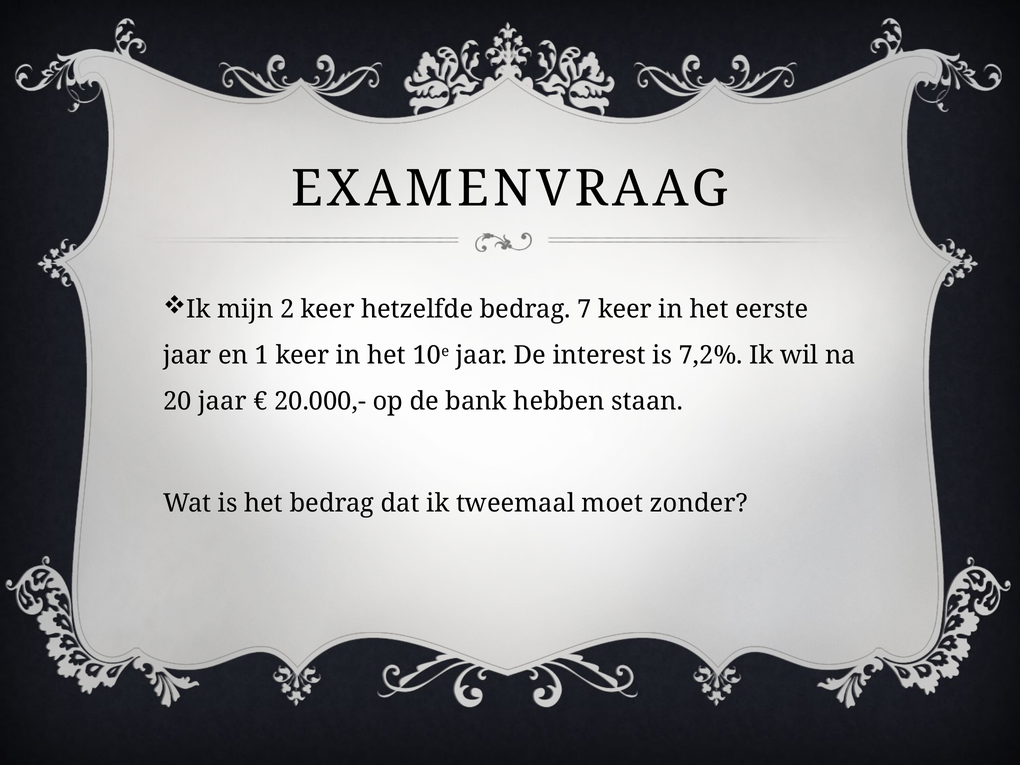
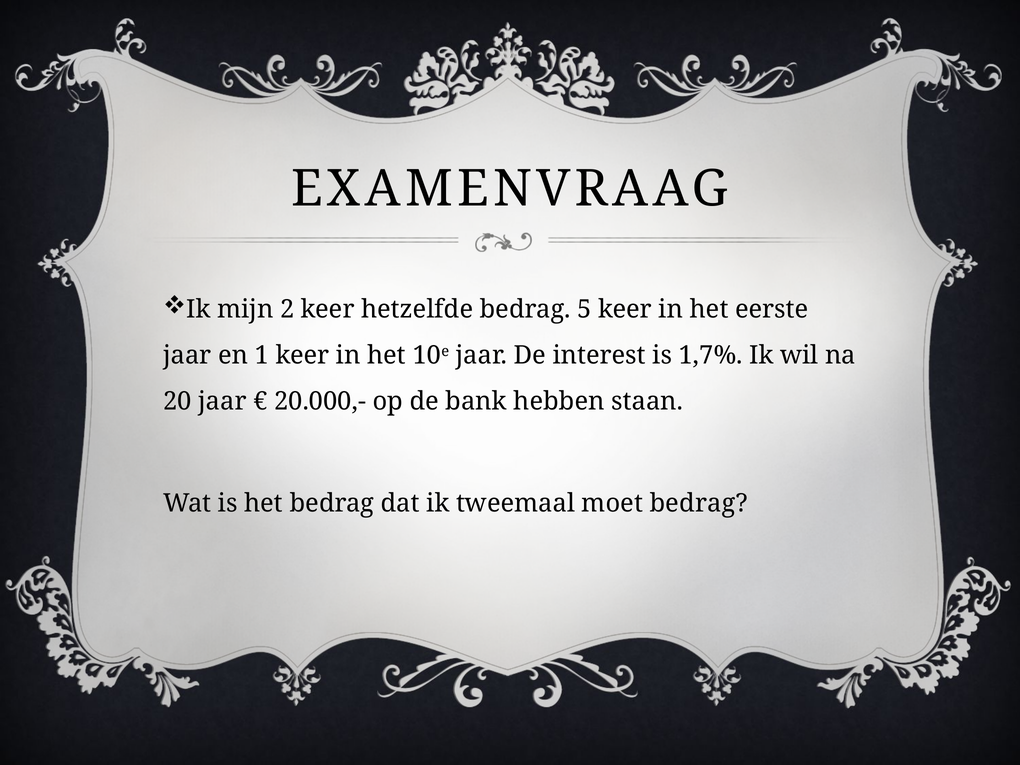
7: 7 -> 5 (585, 309)
7,2%: 7,2% -> 1,7% (711, 355)
moet zonder: zonder -> bedrag (699, 503)
